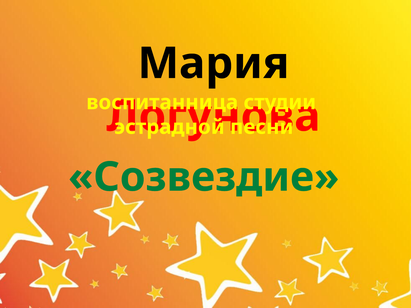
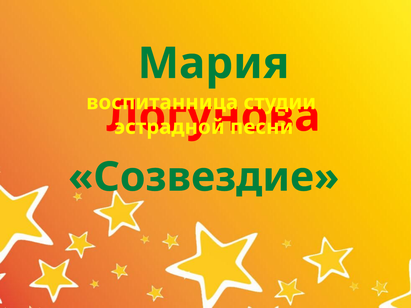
Мария colour: black -> green (213, 64)
